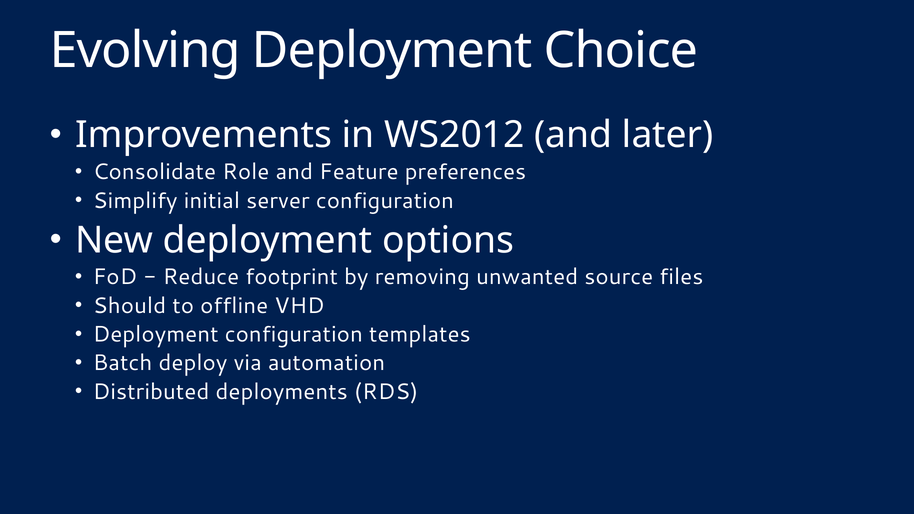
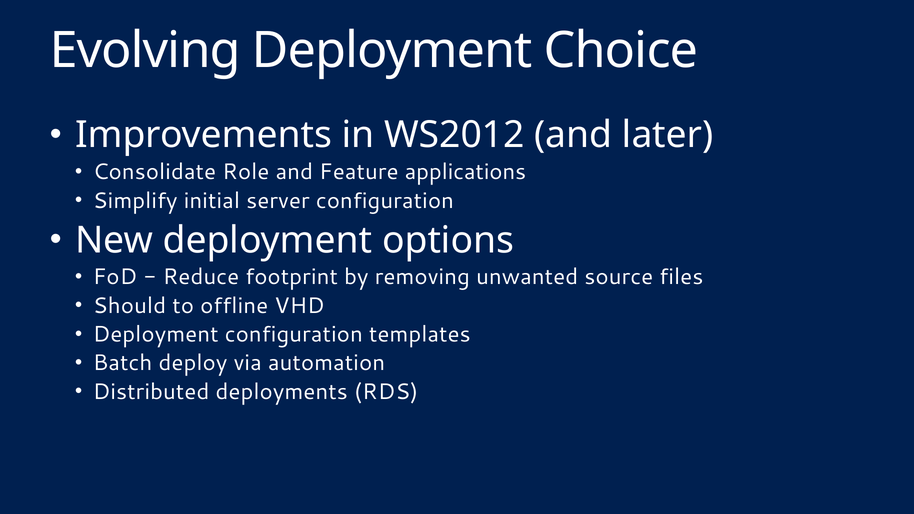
preferences: preferences -> applications (465, 172)
